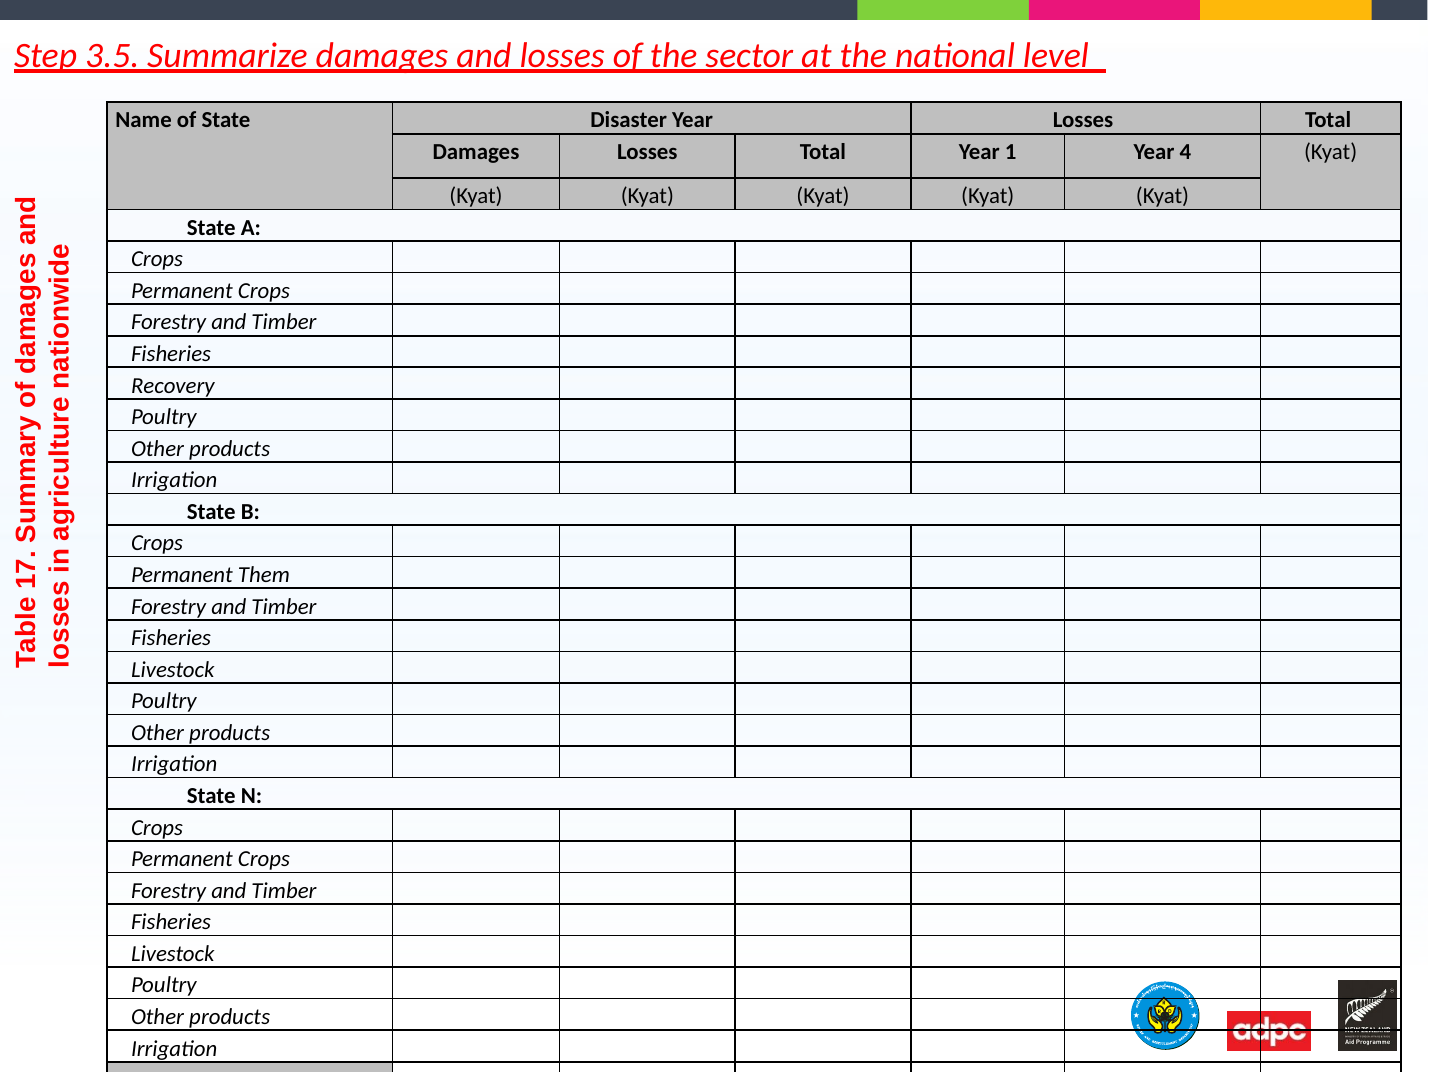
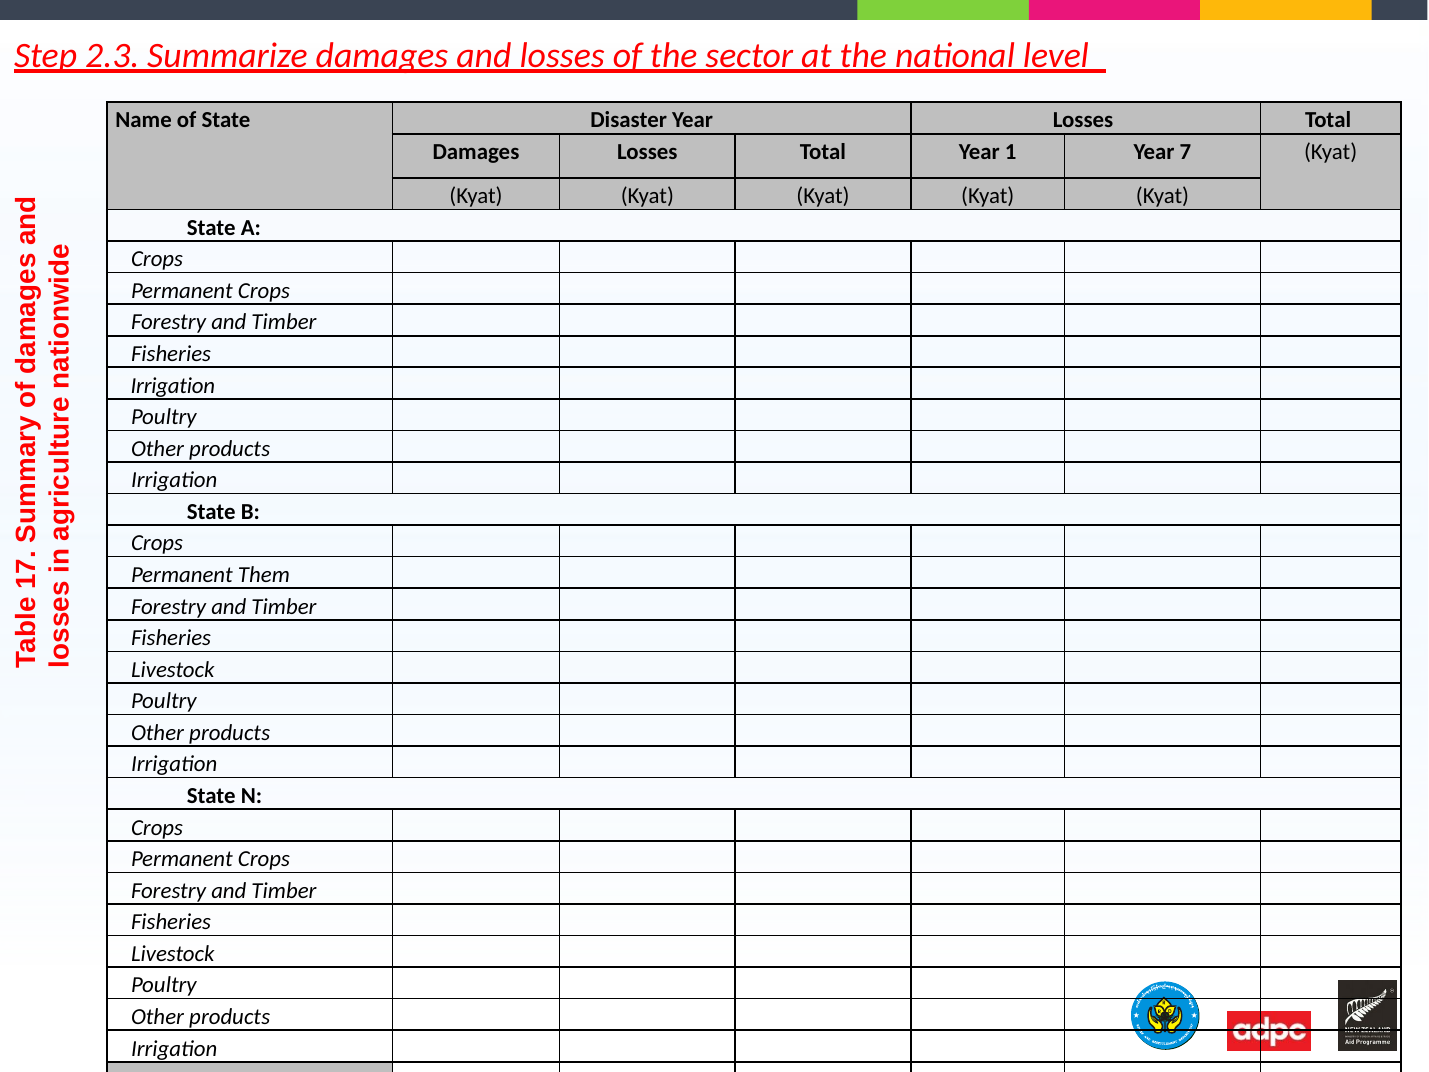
3.5: 3.5 -> 2.3 (112, 56)
Year 4: 4 -> 7 (1185, 152)
Recovery: Recovery -> Irrigation (173, 385)
